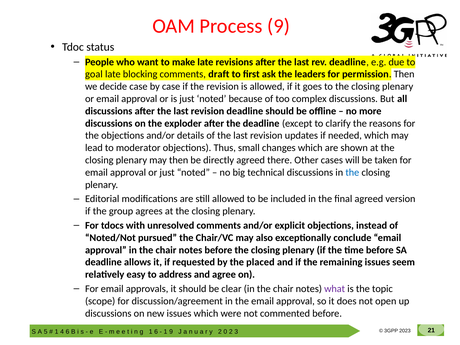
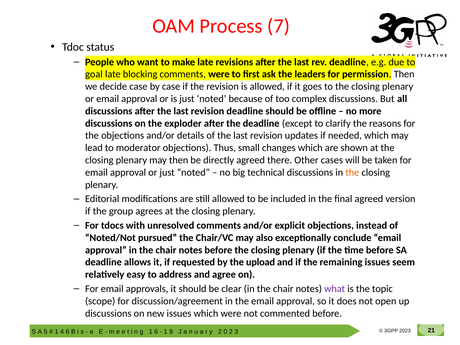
Process 9: 9 -> 7 (279, 26)
comments draft: draft -> were (219, 74)
the colour: blue -> orange (352, 172)
placed: placed -> upload (261, 262)
